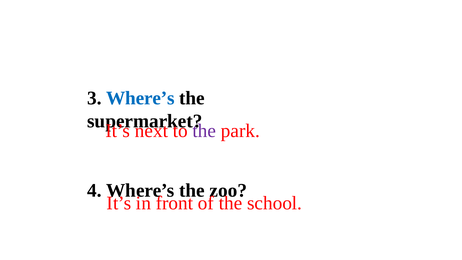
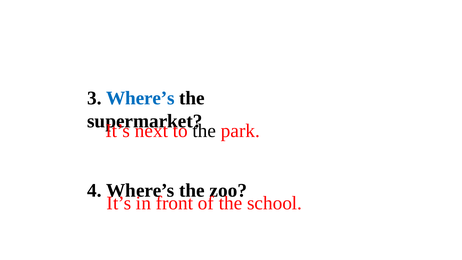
the colour: purple -> black (204, 131)
